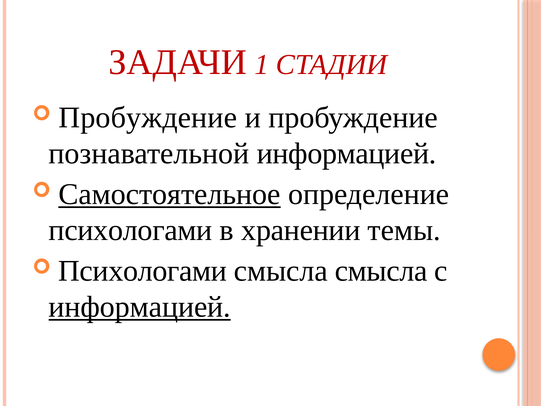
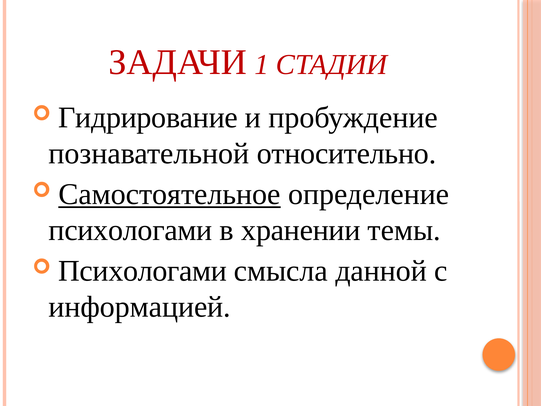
Пробуждение: Пробуждение -> Гидрирование (148, 117)
познавательной информацией: информацией -> относительно (347, 153)
смысла смысла: смысла -> данной (381, 271)
информацией underline: present -> none (140, 307)
